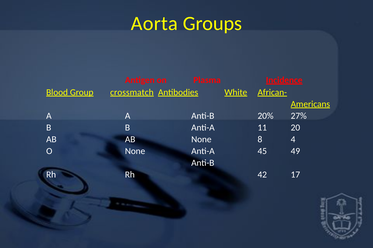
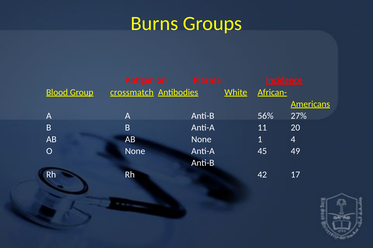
Aorta: Aorta -> Burns (154, 24)
20%: 20% -> 56% (266, 116)
8: 8 -> 1 (260, 140)
